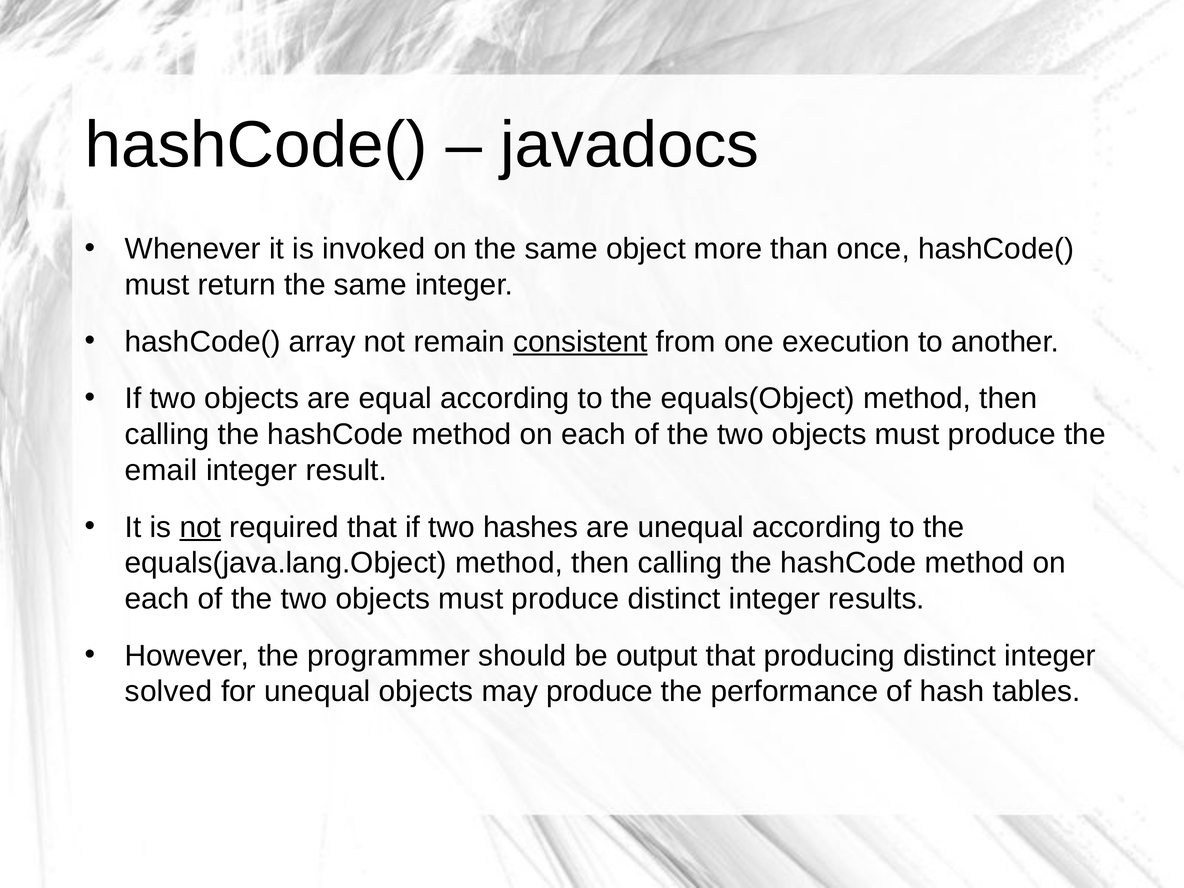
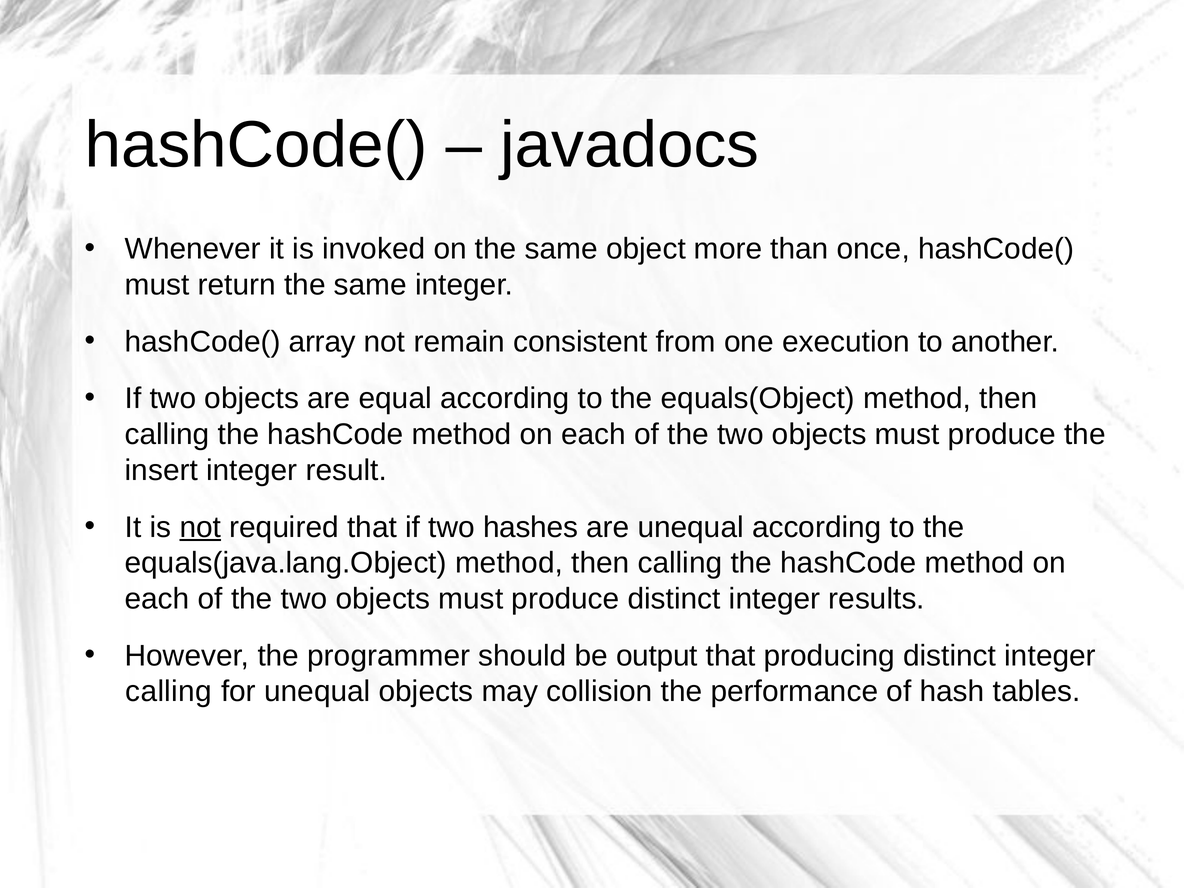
consistent underline: present -> none (580, 342)
email: email -> insert (161, 470)
solved: solved -> calling (169, 691)
may produce: produce -> collision (599, 691)
